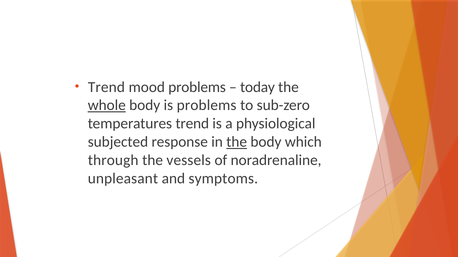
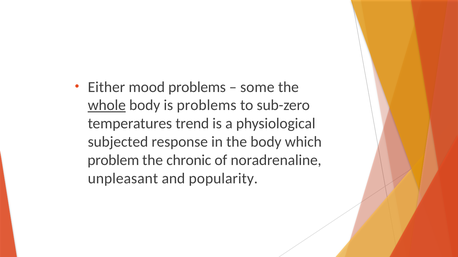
Trend: Trend -> Either (106, 87)
today: today -> some (257, 87)
the underline: present -> none (237, 142)
through: through -> problem (113, 161)
vessels: vessels -> chronic (189, 161)
symptoms: symptoms -> popularity (223, 179)
